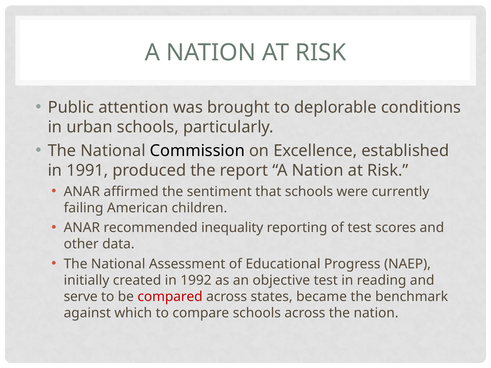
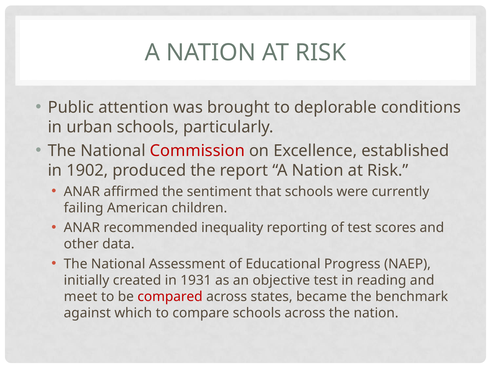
Commission colour: black -> red (197, 151)
1991: 1991 -> 1902 (87, 170)
1992: 1992 -> 1931 (196, 280)
serve: serve -> meet (81, 297)
